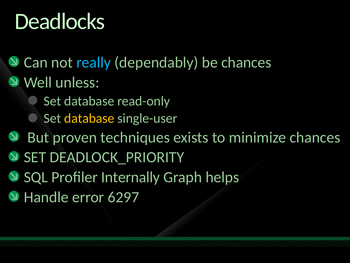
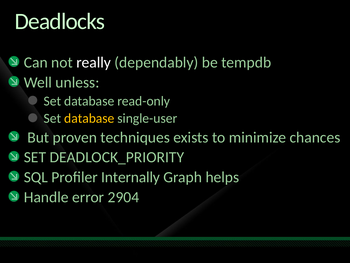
really colour: light blue -> white (94, 62)
be chances: chances -> tempdb (246, 62)
6297: 6297 -> 2904 (123, 197)
